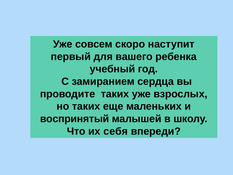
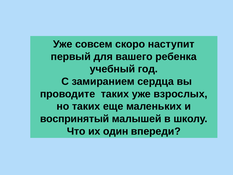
себя: себя -> один (116, 131)
